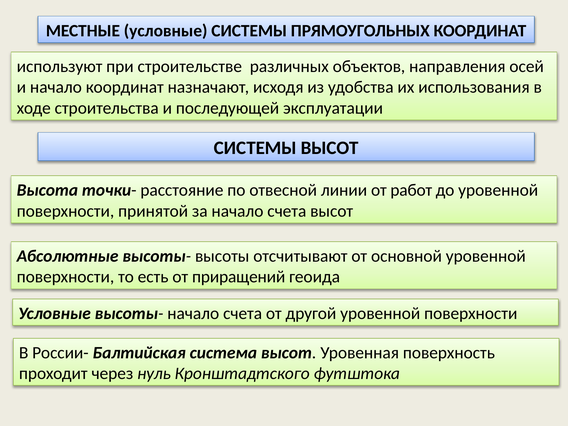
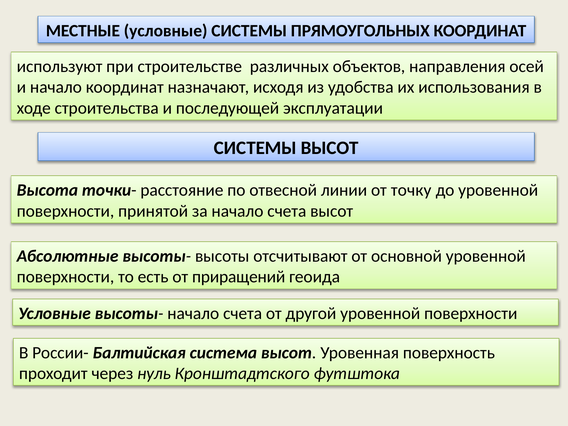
работ: работ -> точку (411, 190)
